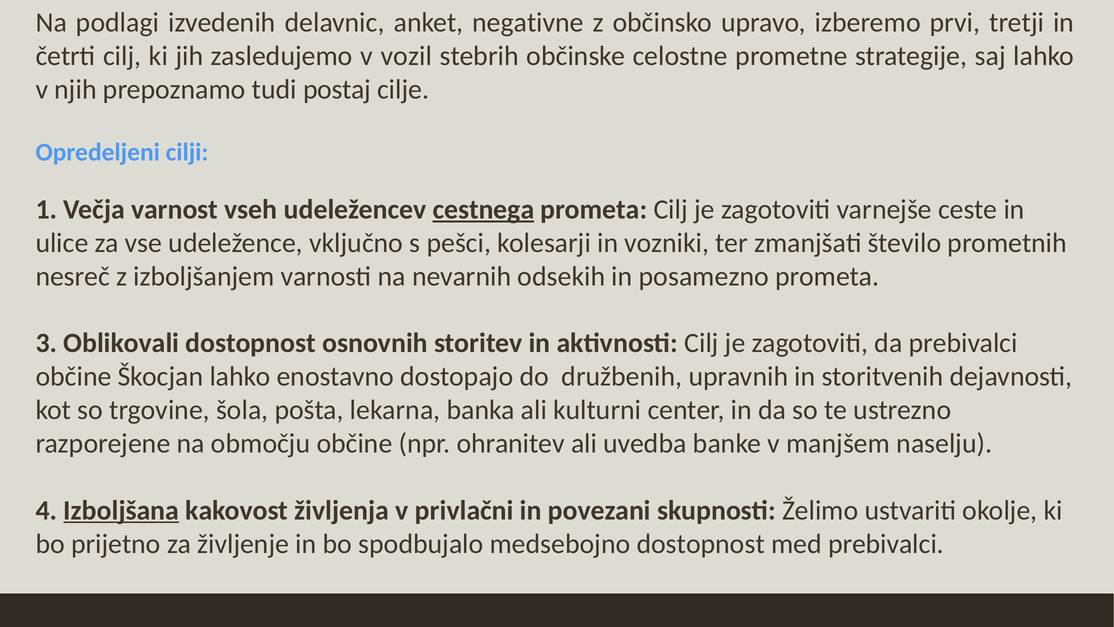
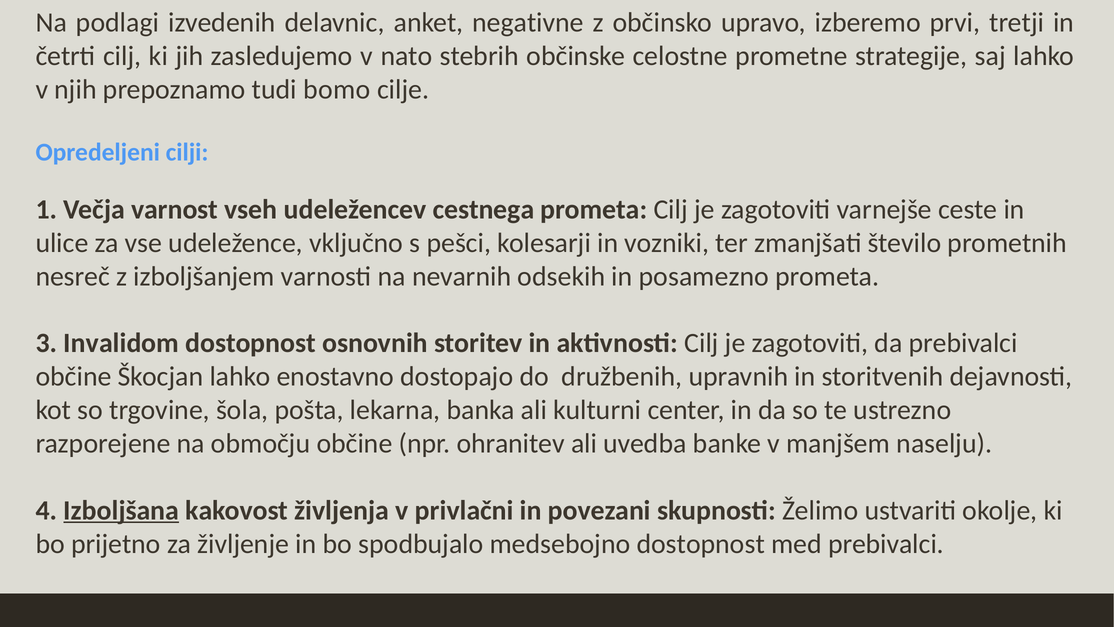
vozil: vozil -> nato (406, 56)
postaj: postaj -> bomo (337, 90)
cestnega underline: present -> none (483, 209)
Oblikovali: Oblikovali -> Invalidom (121, 343)
